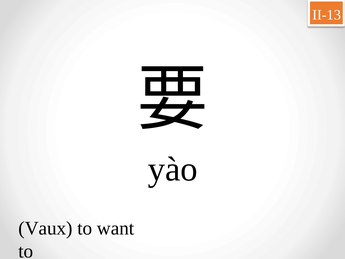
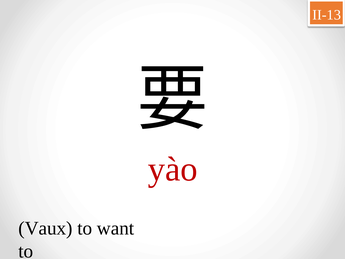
yào colour: black -> red (173, 169)
